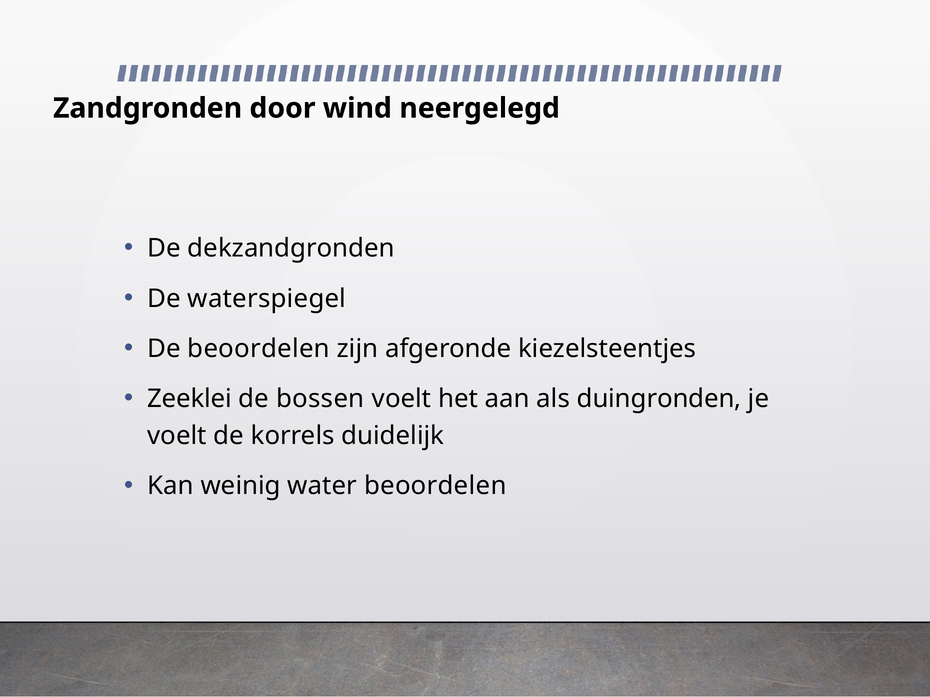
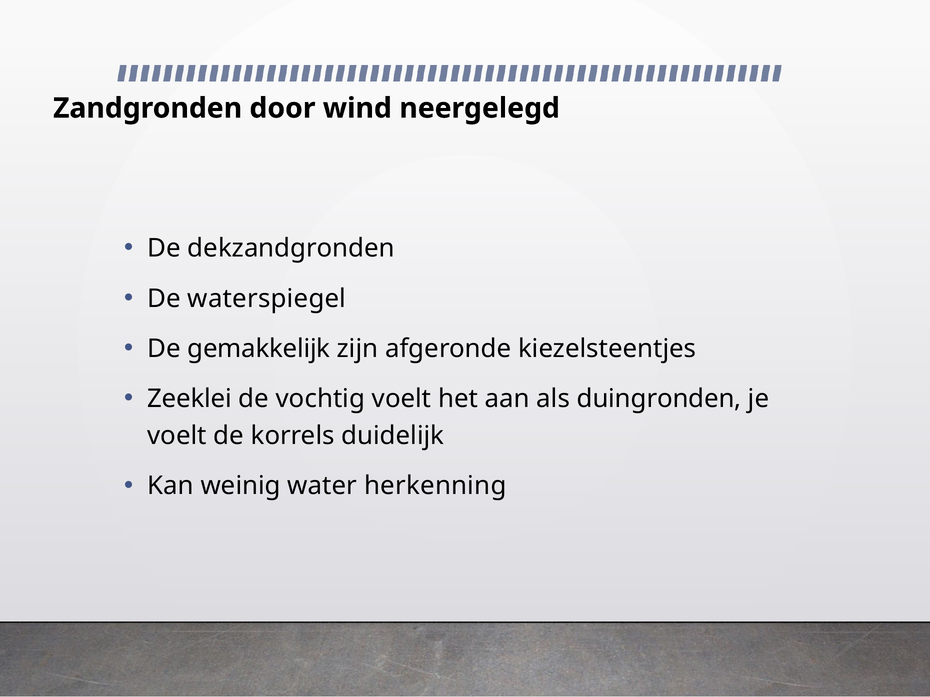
De beoordelen: beoordelen -> gemakkelijk (259, 349)
bossen: bossen -> vochtig (320, 399)
water beoordelen: beoordelen -> herkenning (435, 486)
